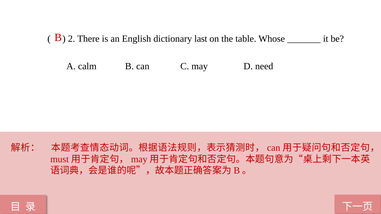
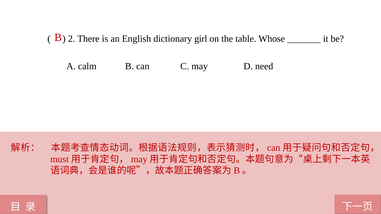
last: last -> girl (201, 39)
